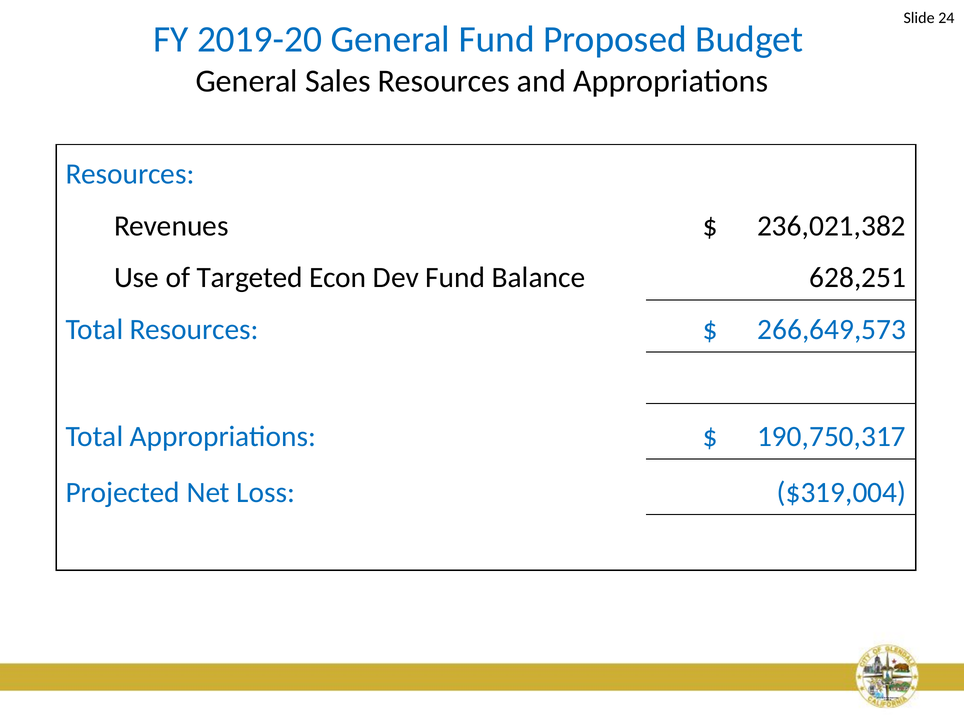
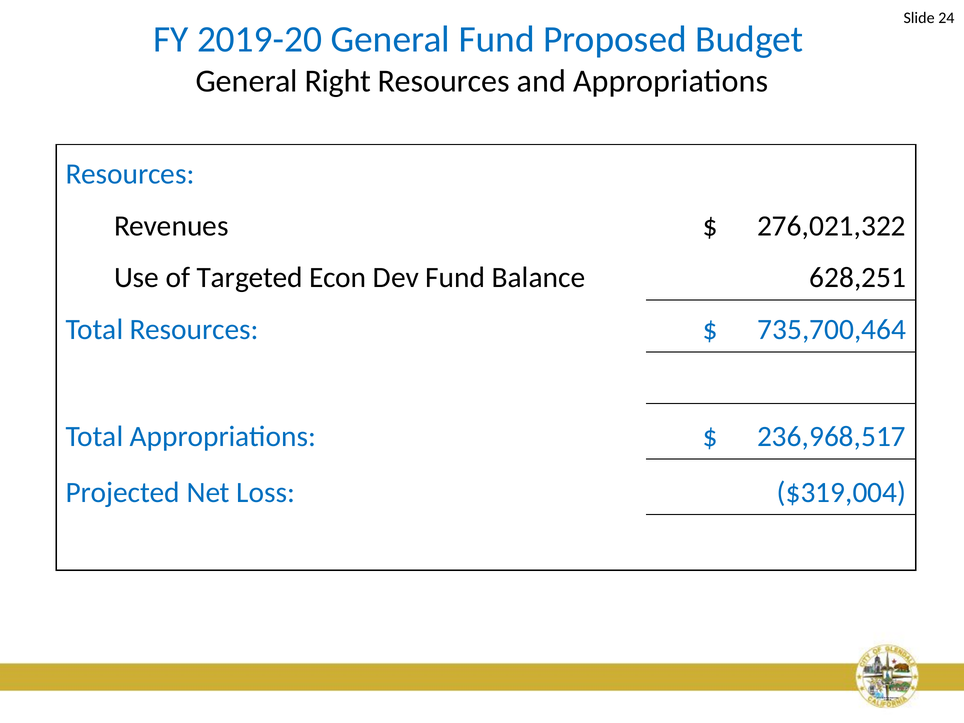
Sales: Sales -> Right (338, 81)
236,021,382: 236,021,382 -> 276,021,322 (831, 226)
266,649,573: 266,649,573 -> 735,700,464 (832, 329)
190,750,317: 190,750,317 -> 236,968,517 (831, 437)
